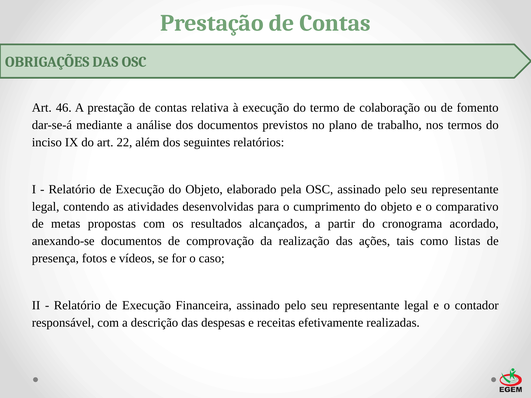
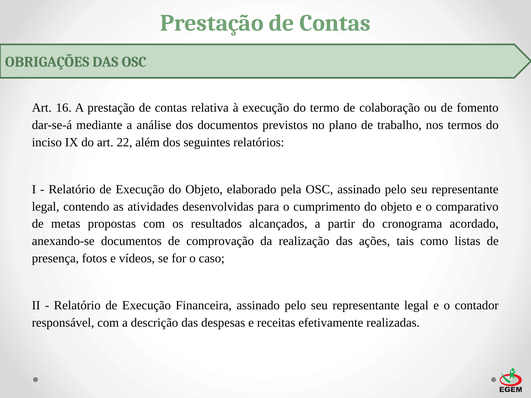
46: 46 -> 16 (64, 108)
